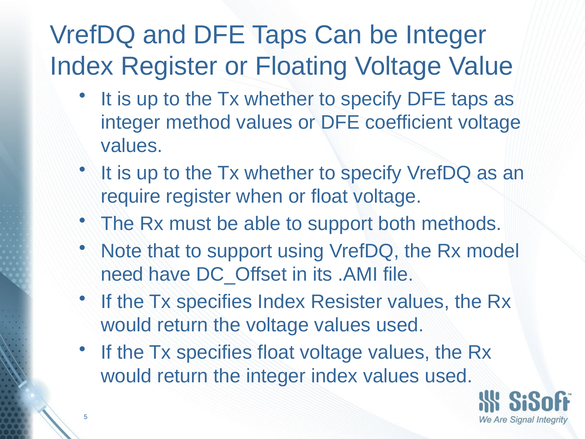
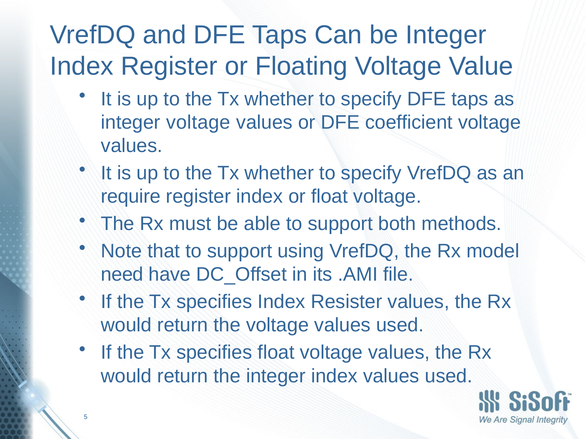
integer method: method -> voltage (198, 122)
register when: when -> index (260, 196)
